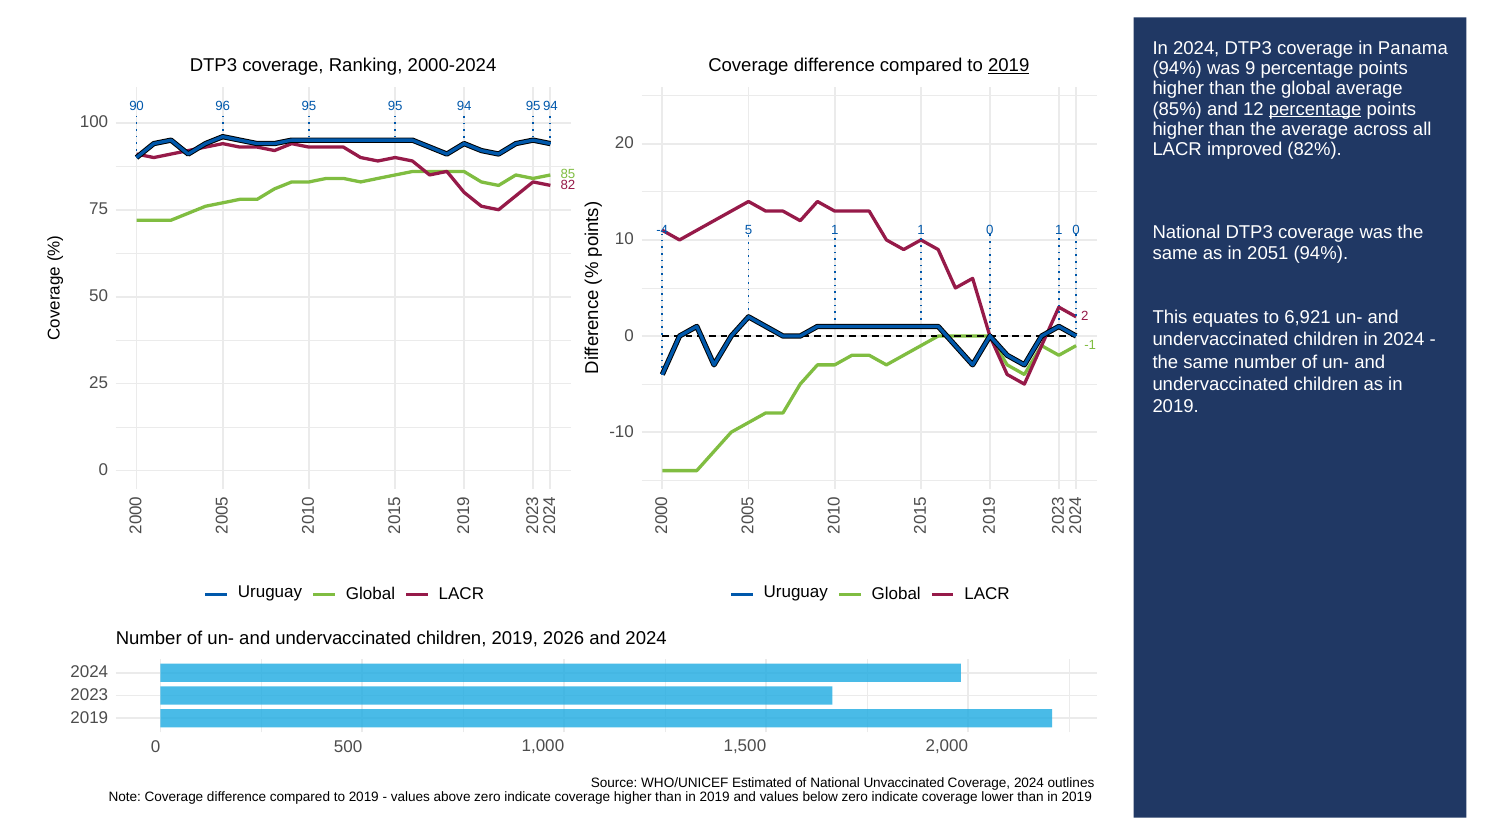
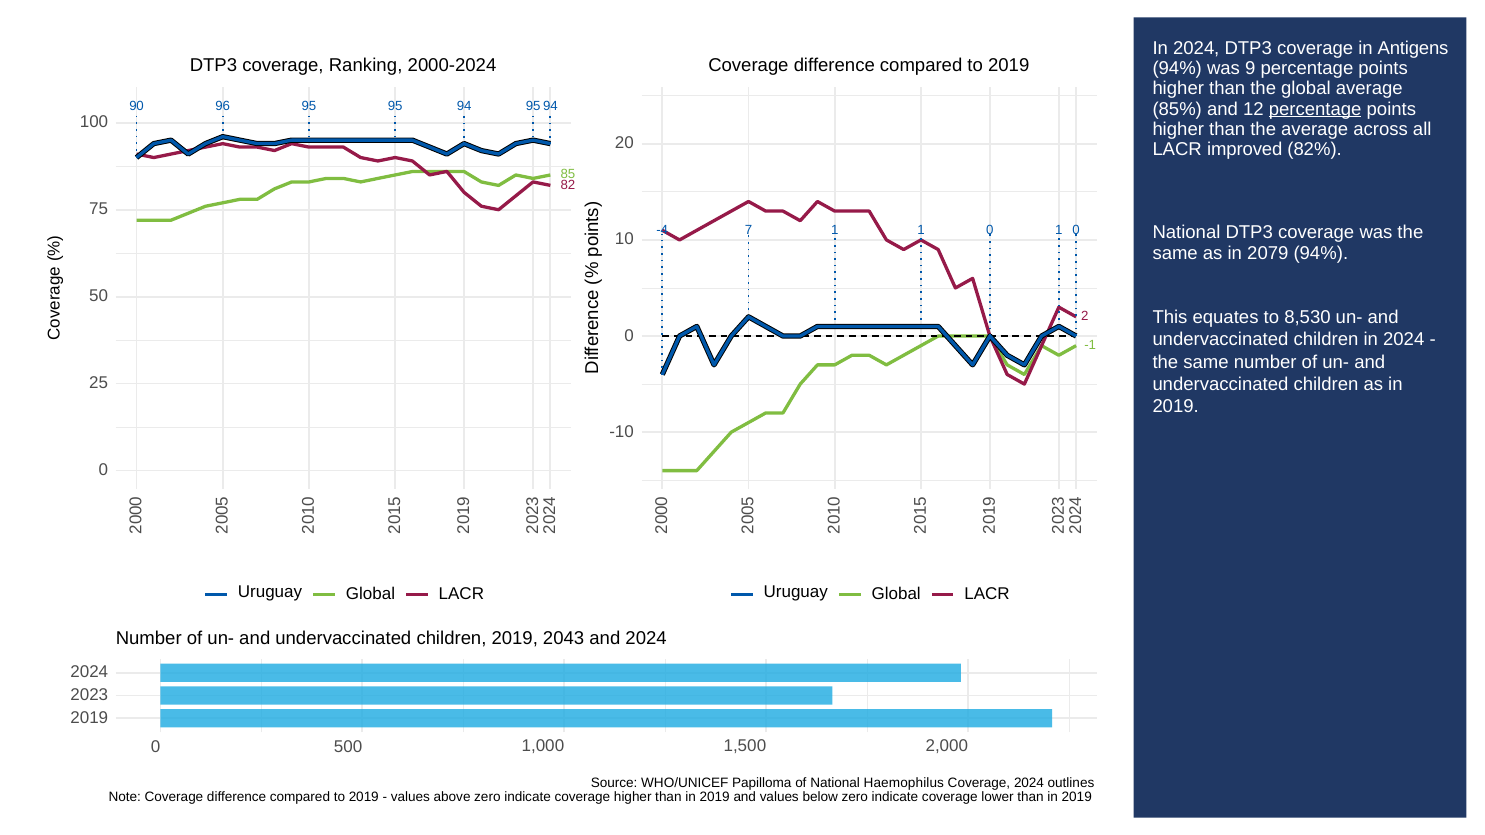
Panama: Panama -> Antigens (1413, 49)
2019 underline: present -> none (1009, 65)
-4 5: 5 -> 7 (749, 230)
2051: 2051 -> 2079 (1268, 253)
6,921: 6,921 -> 8,530 (1307, 317)
2026: 2026 -> 2043 (564, 638)
Estimated: Estimated -> Papilloma (762, 783)
Unvaccinated: Unvaccinated -> Haemophilus (904, 783)
